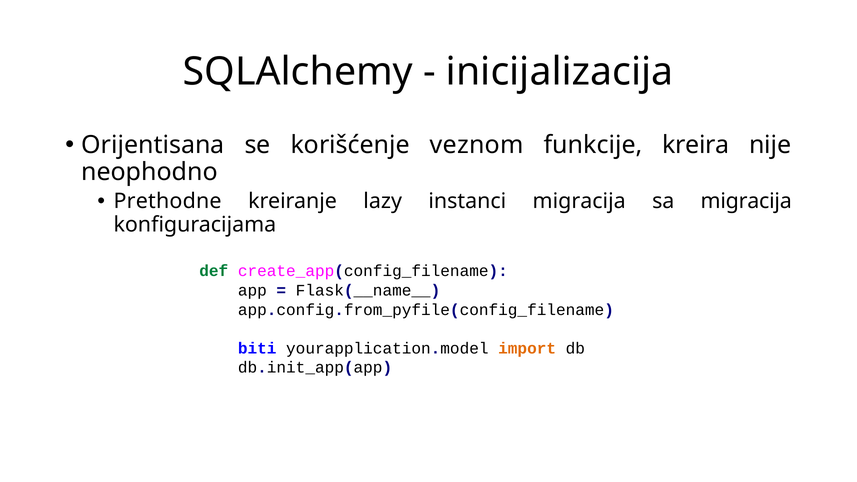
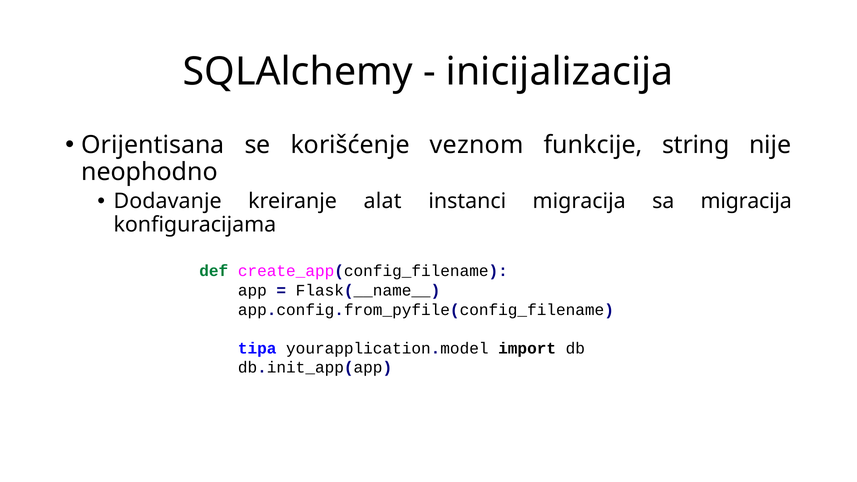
kreira: kreira -> string (696, 145)
Prethodne: Prethodne -> Dodavanje (168, 201)
lazy: lazy -> alat (383, 201)
biti: biti -> tipa (257, 348)
import colour: orange -> black (527, 348)
